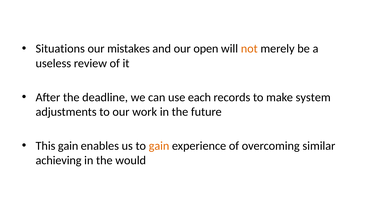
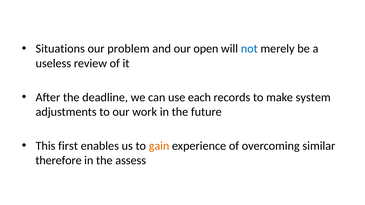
mistakes: mistakes -> problem (128, 49)
not colour: orange -> blue (249, 49)
This gain: gain -> first (68, 146)
achieving: achieving -> therefore (59, 161)
would: would -> assess (131, 161)
